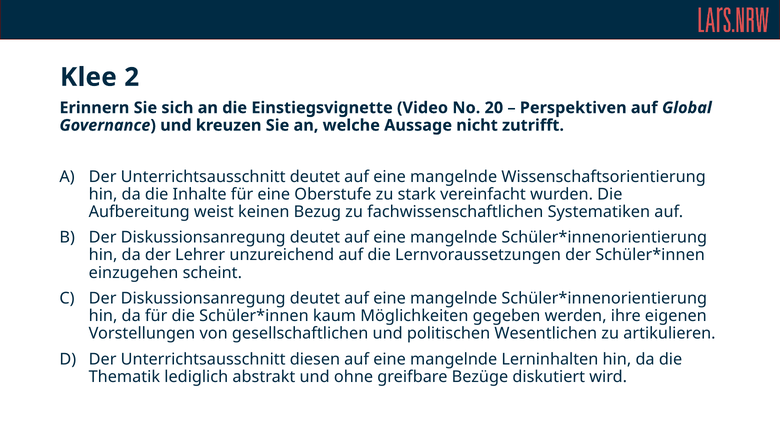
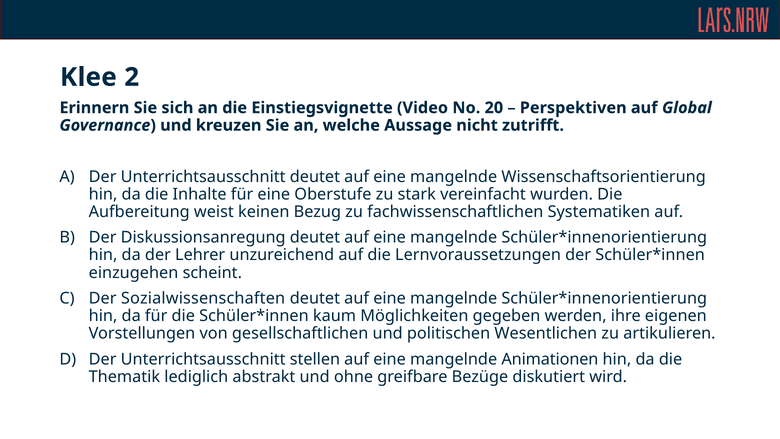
Diskussionsanregung: Diskussionsanregung -> Sozialwissenschaften (203, 298)
diesen: diesen -> stellen (315, 359)
Lerninhalten: Lerninhalten -> Animationen (550, 359)
